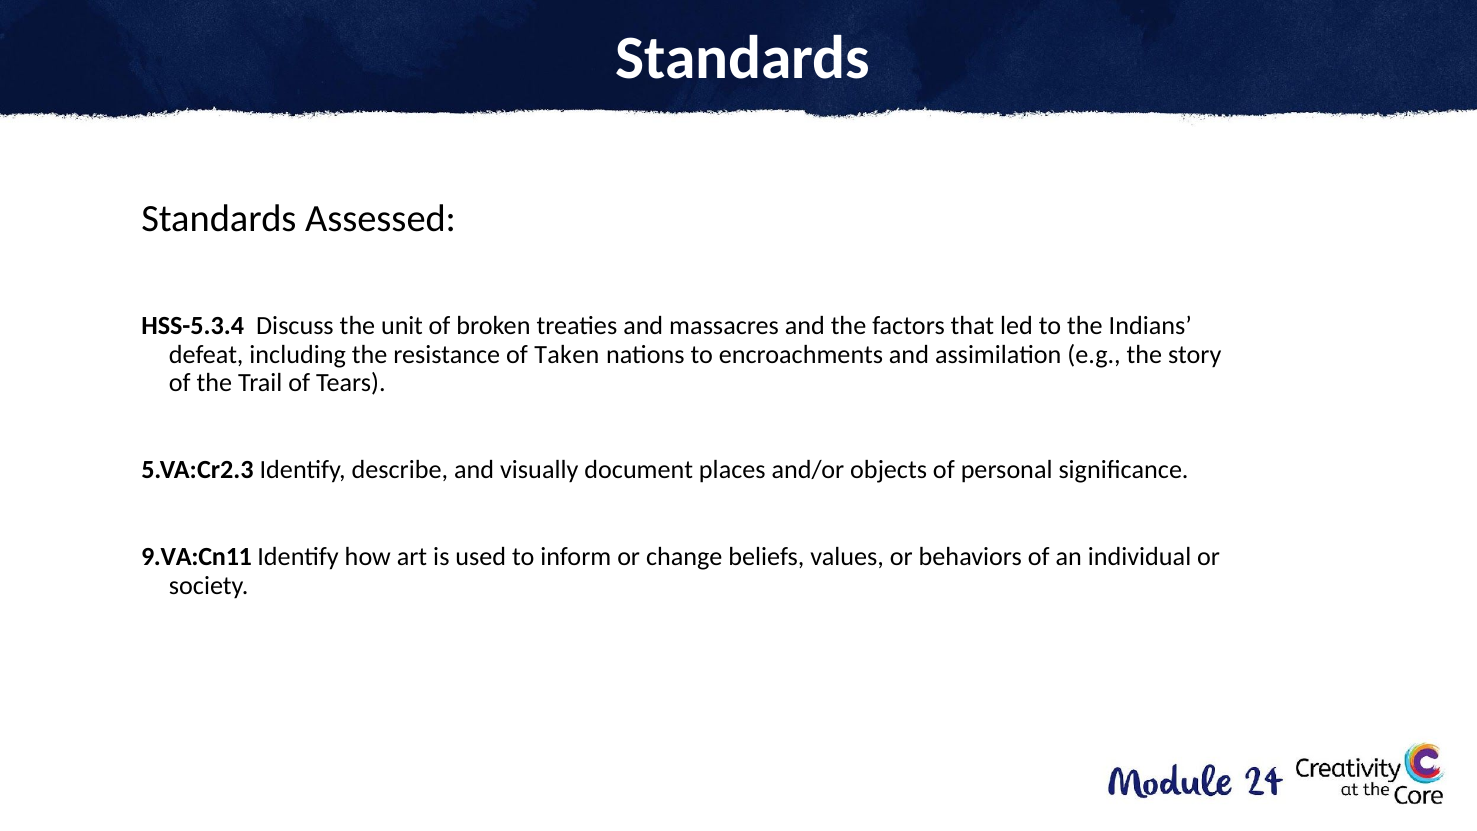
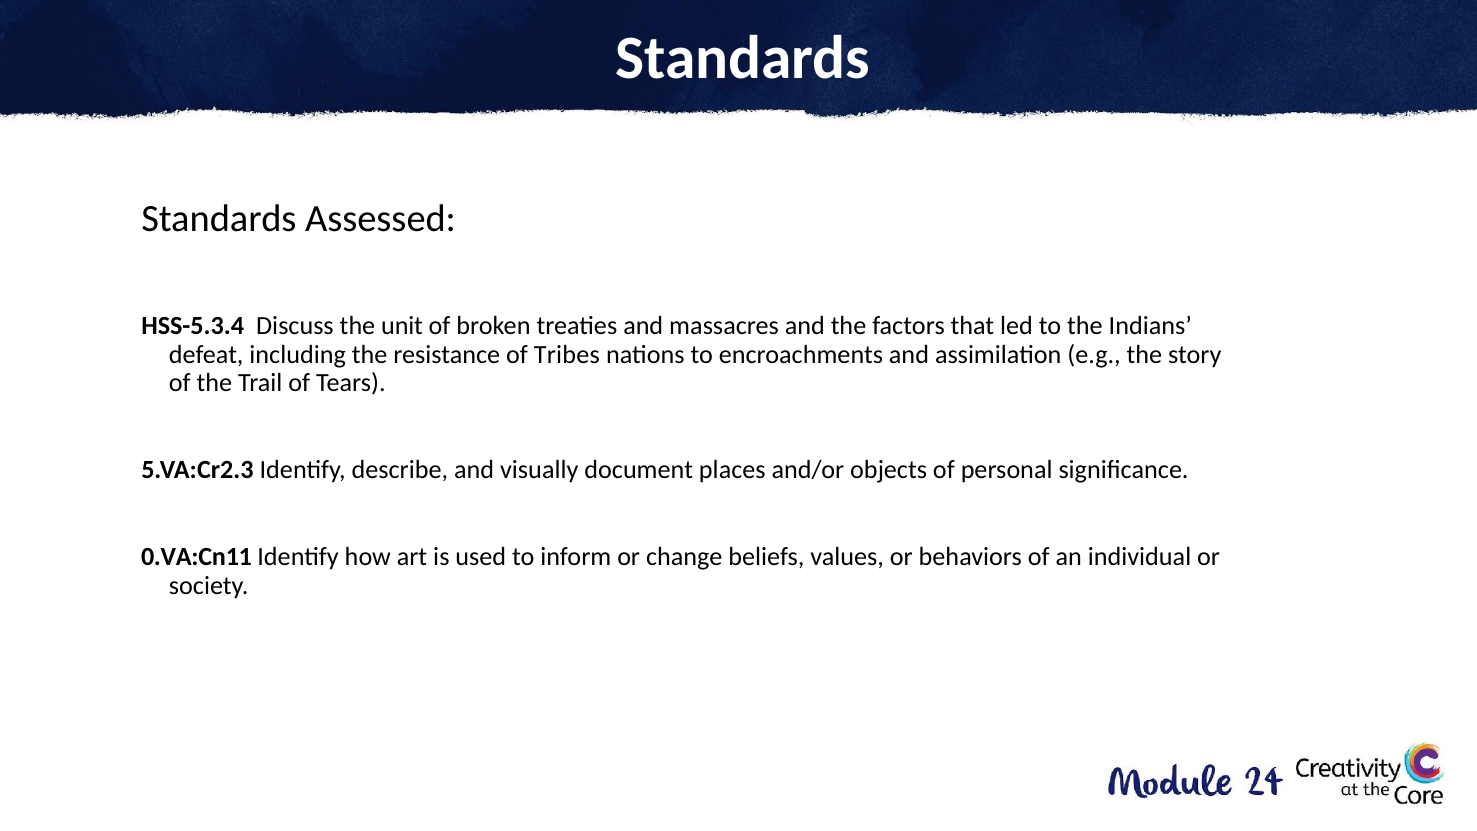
Taken: Taken -> Tribes (567, 354)
9.VA:Cn11: 9.VA:Cn11 -> 0.VA:Cn11 (196, 557)
